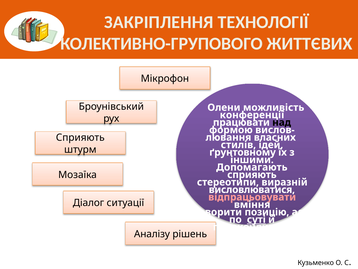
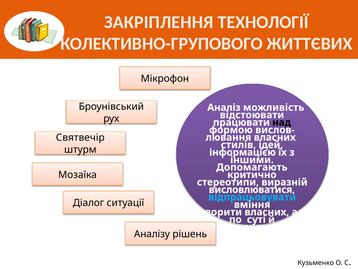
Олени: Олени -> Аналіз (224, 107)
конференції: конференції -> відстоювати (252, 115)
Сприяють: Сприяють -> Святвечір (80, 137)
ґрунтовному: ґрунтовному -> інформацією (243, 152)
сприяють: сприяють -> критично (252, 174)
відпрацьовувати colour: pink -> light blue (252, 197)
говорити позицію: позицію -> власних (267, 212)
суті underline: present -> none (256, 219)
